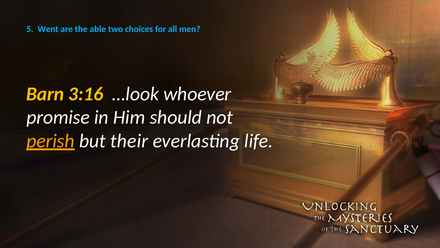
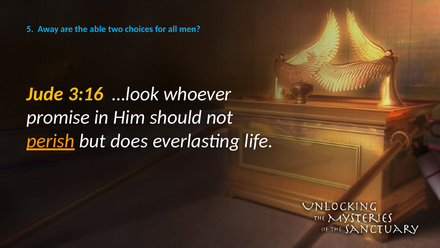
Went: Went -> Away (48, 29)
Barn: Barn -> Jude (45, 94)
their: their -> does (129, 141)
